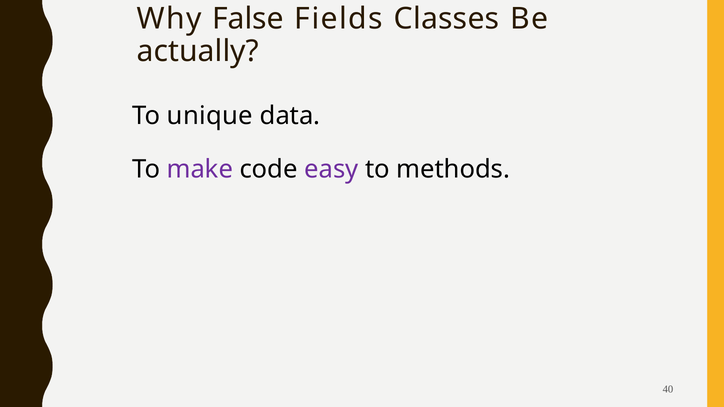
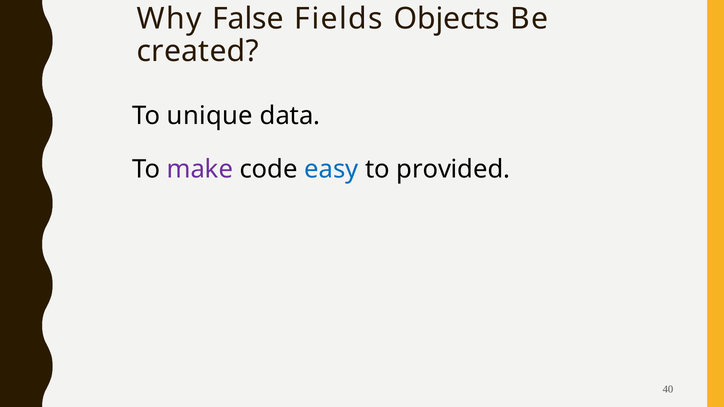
Classes: Classes -> Objects (447, 19)
actually: actually -> created (198, 51)
easy colour: purple -> blue (331, 169)
methods: methods -> provided (453, 169)
